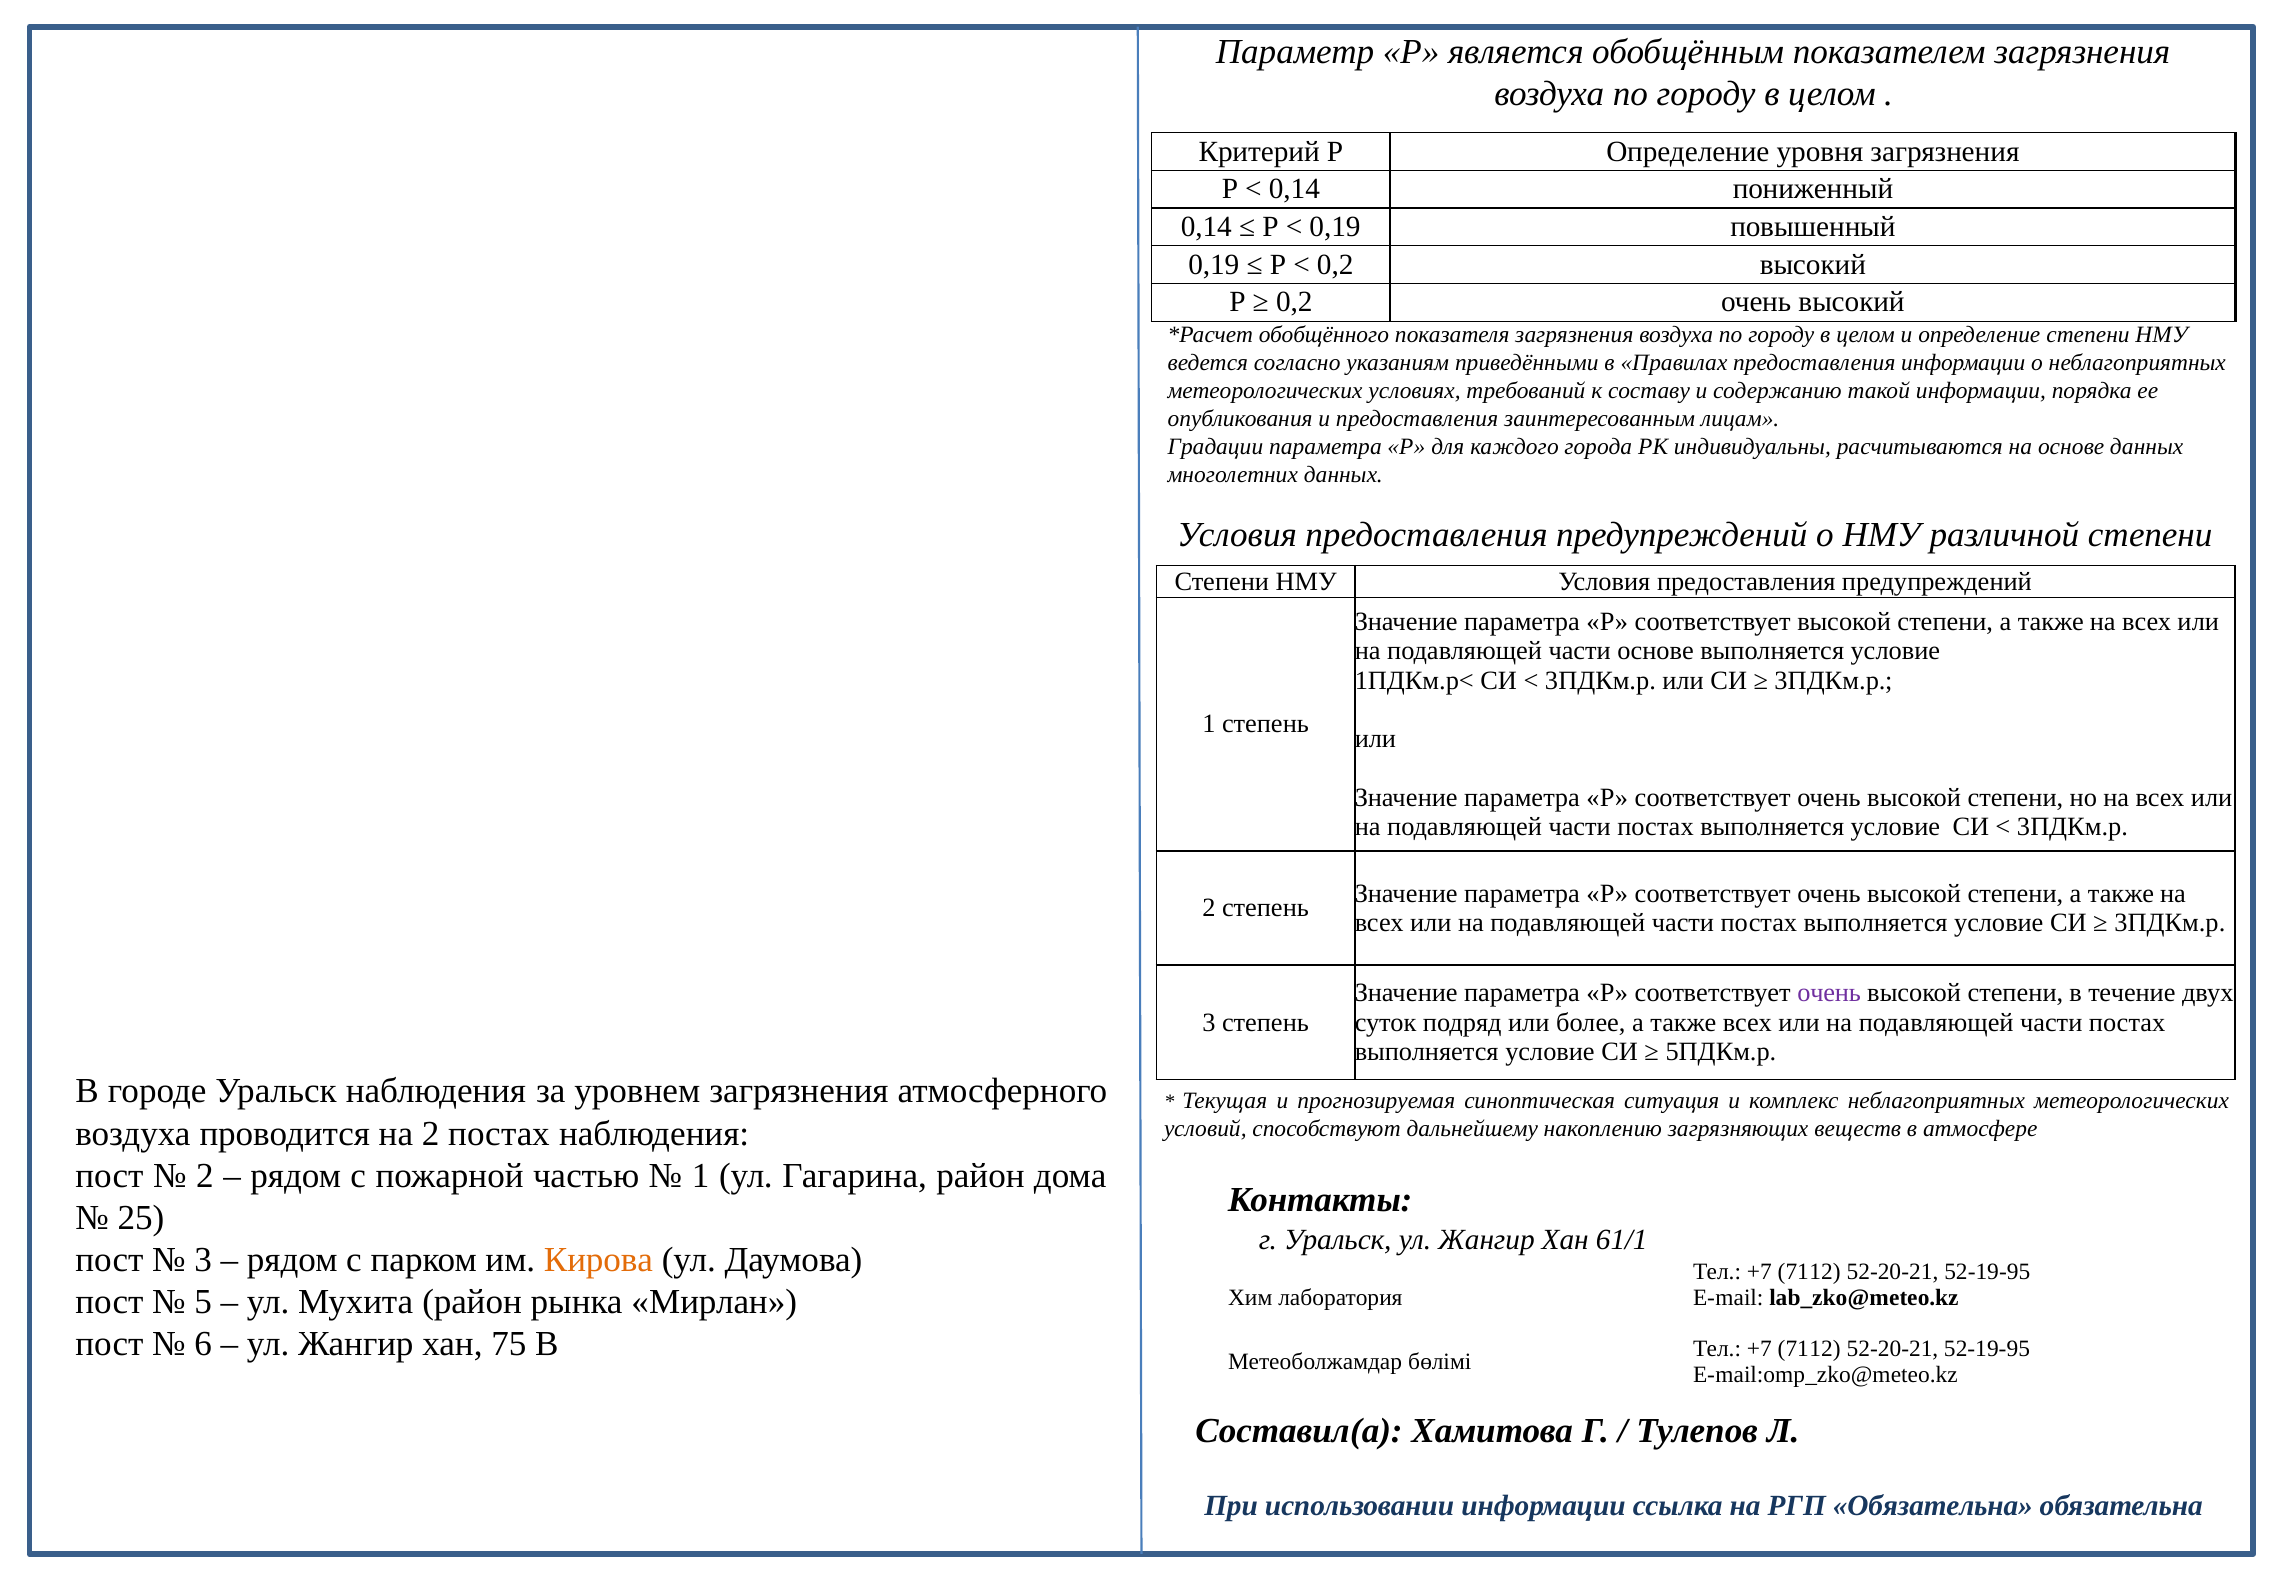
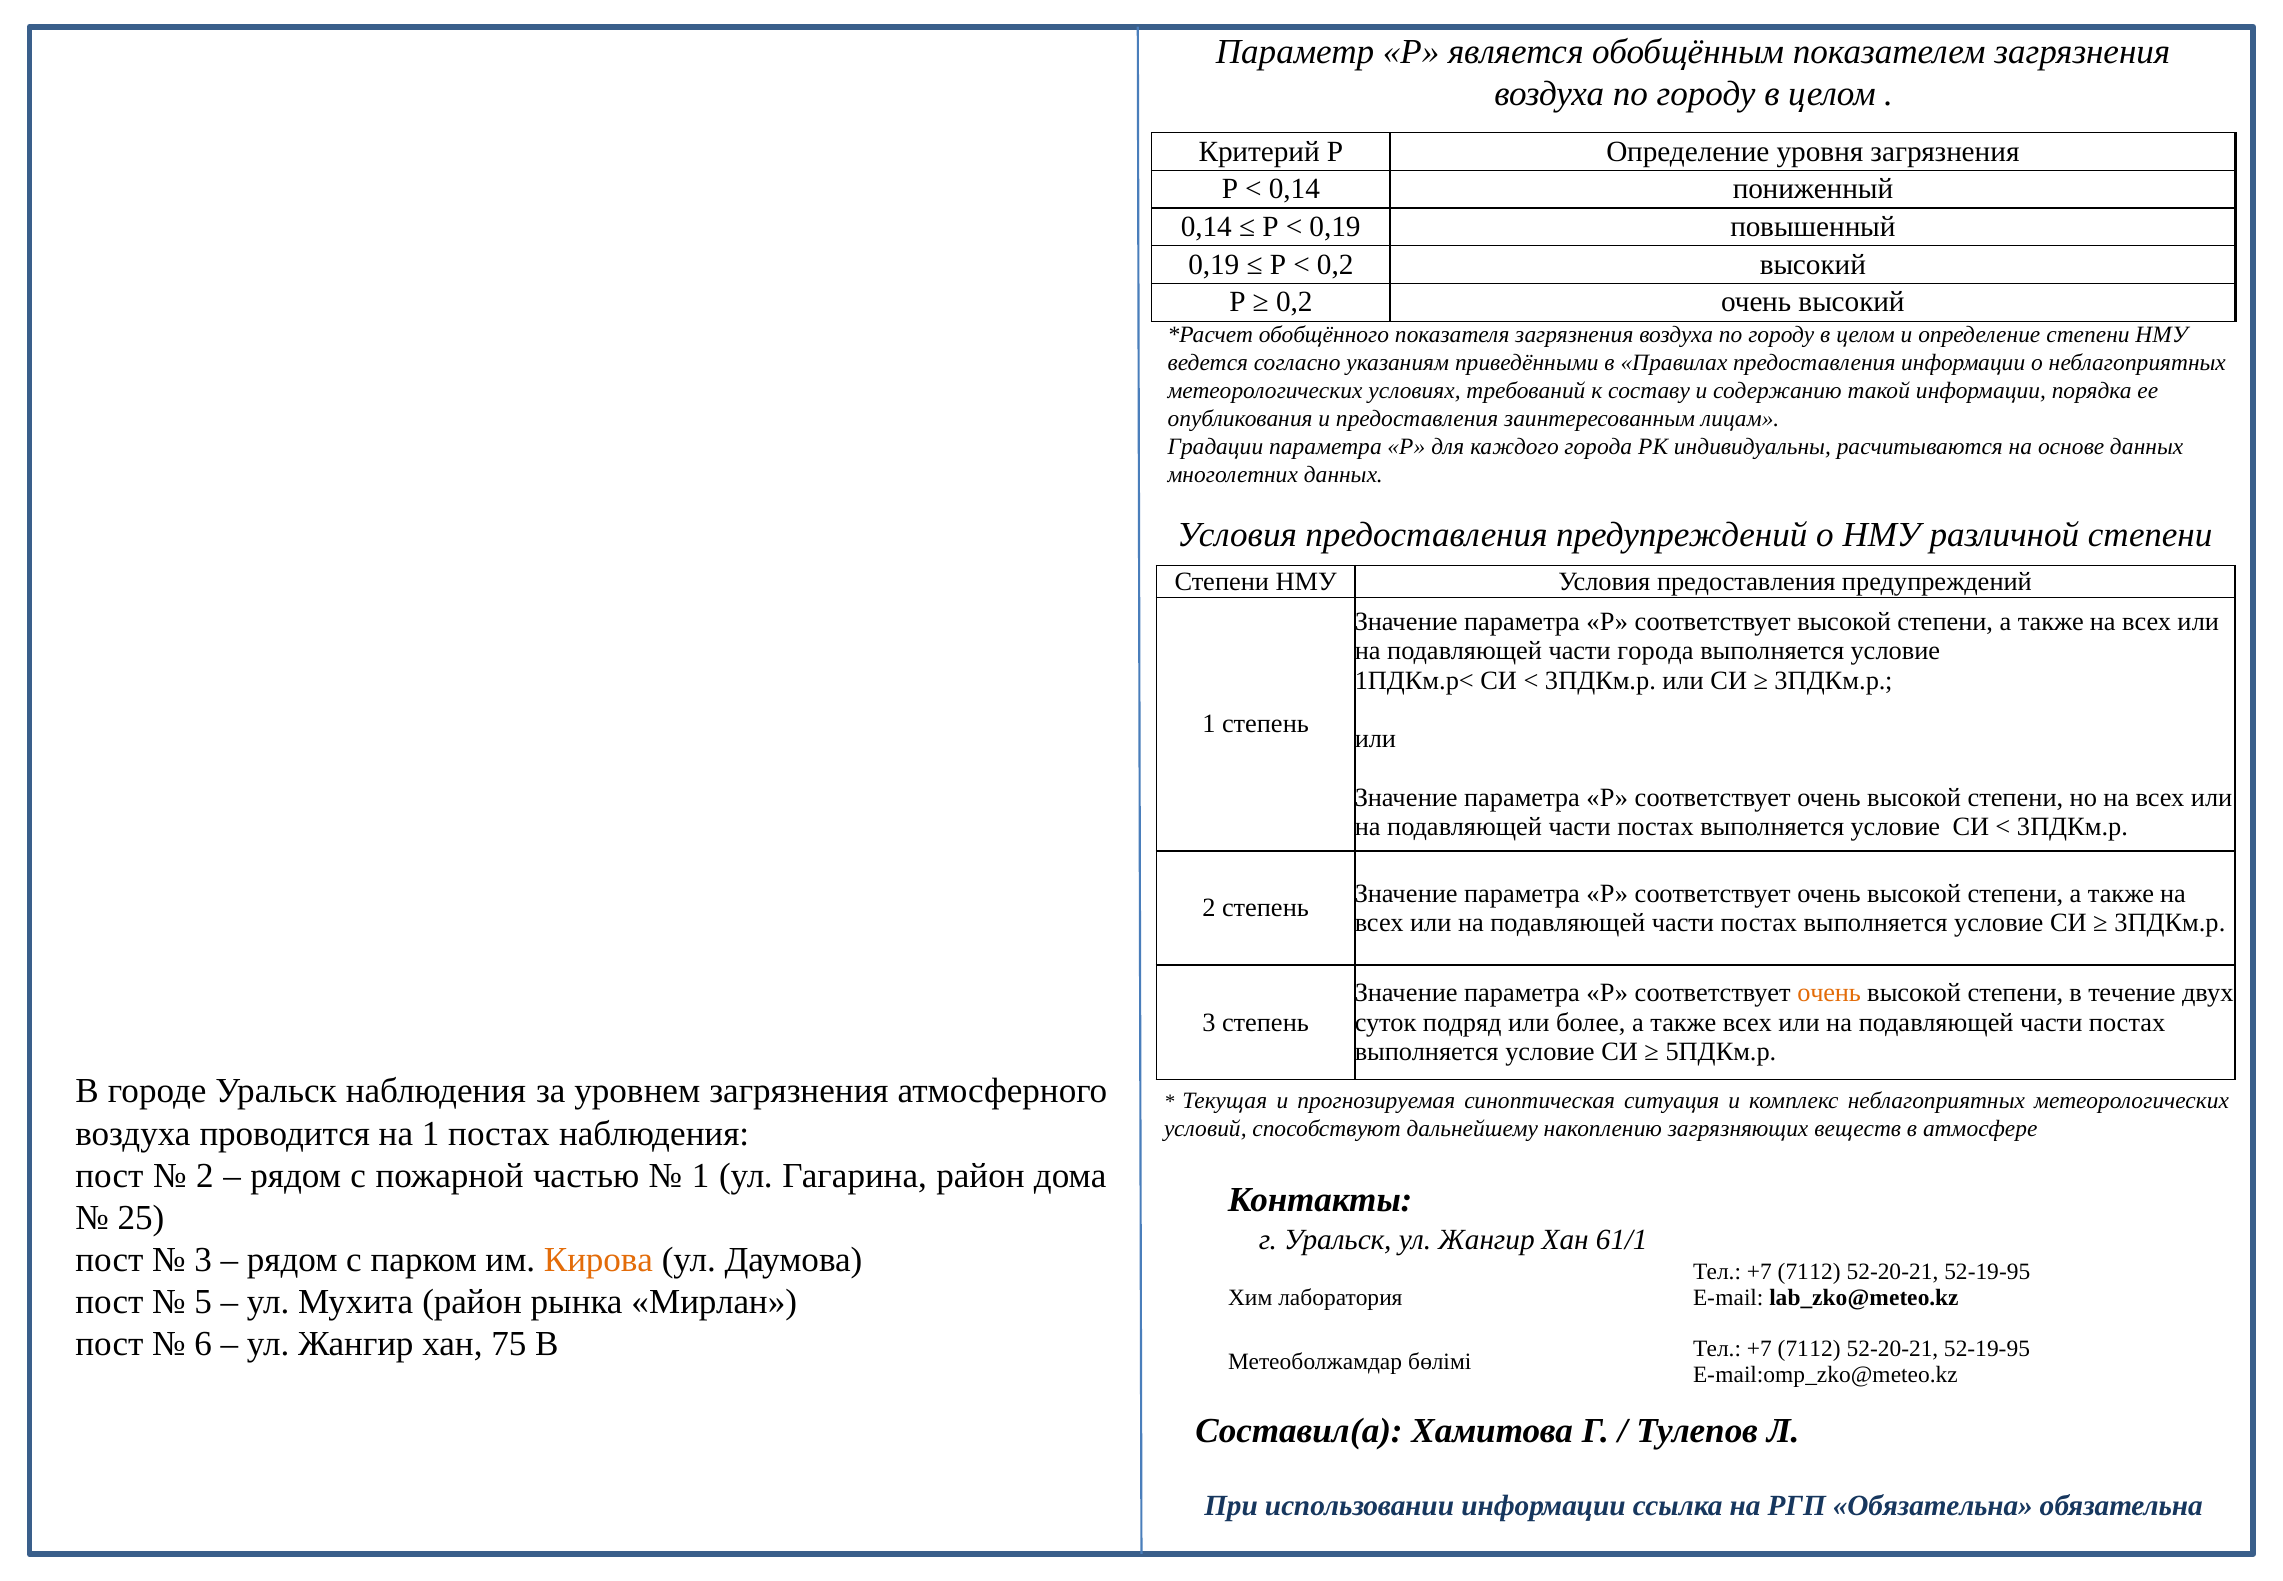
части основе: основе -> города (1655, 651)
очень colour: purple -> orange (1829, 993)
на 2: 2 -> 1 (431, 1133)
